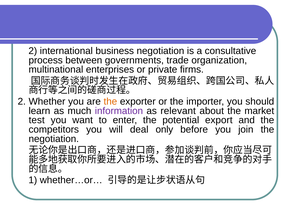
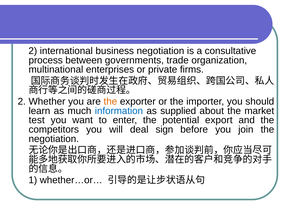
information colour: purple -> blue (119, 111)
relevant: relevant -> supplied (178, 111)
only: only -> sign (164, 129)
